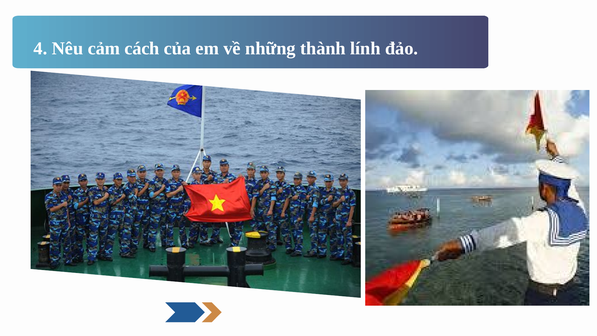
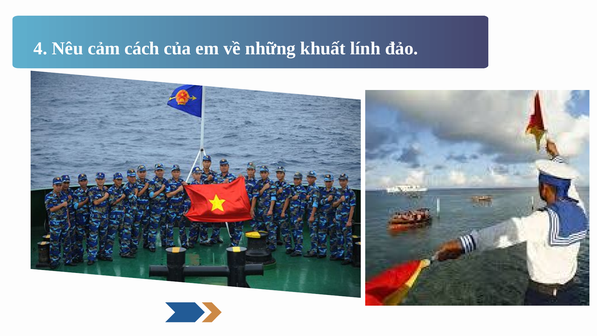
thành: thành -> khuất (323, 49)
